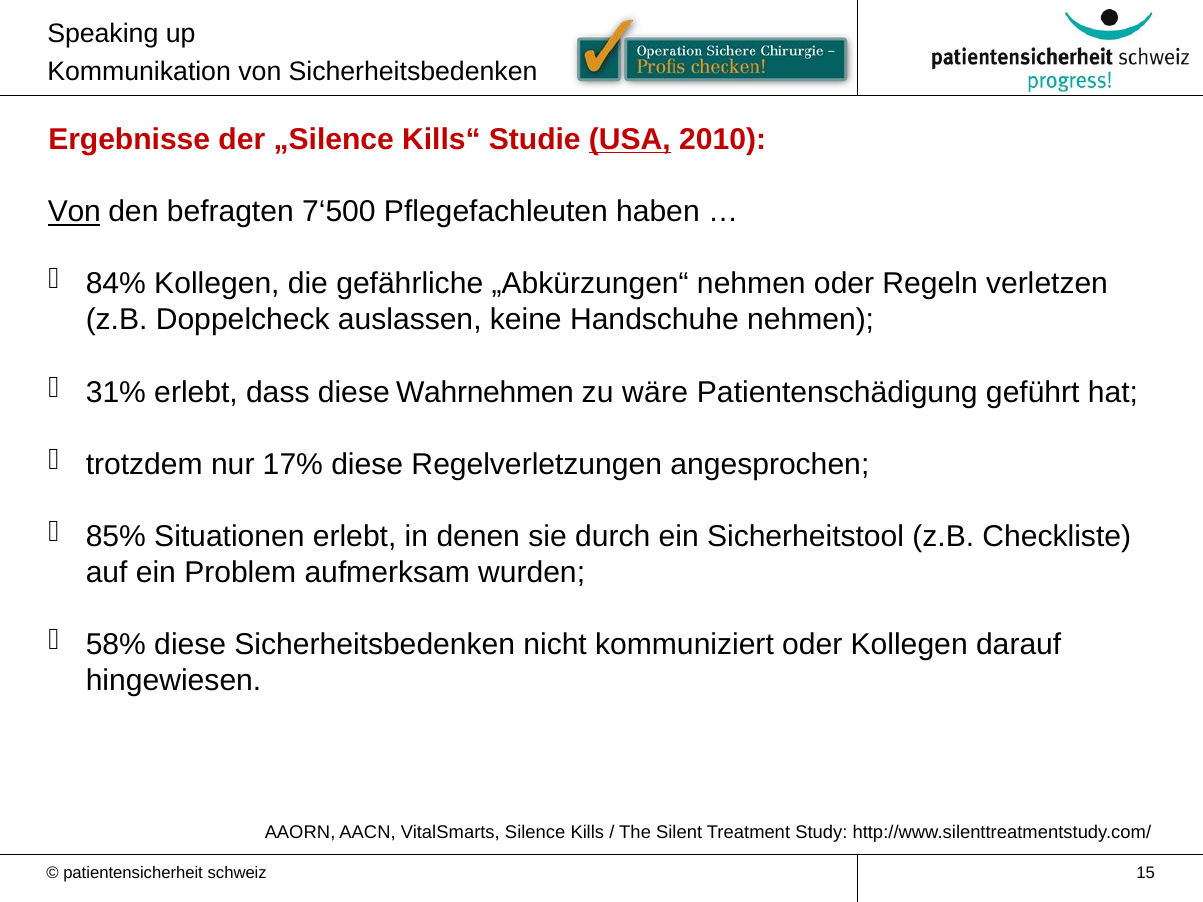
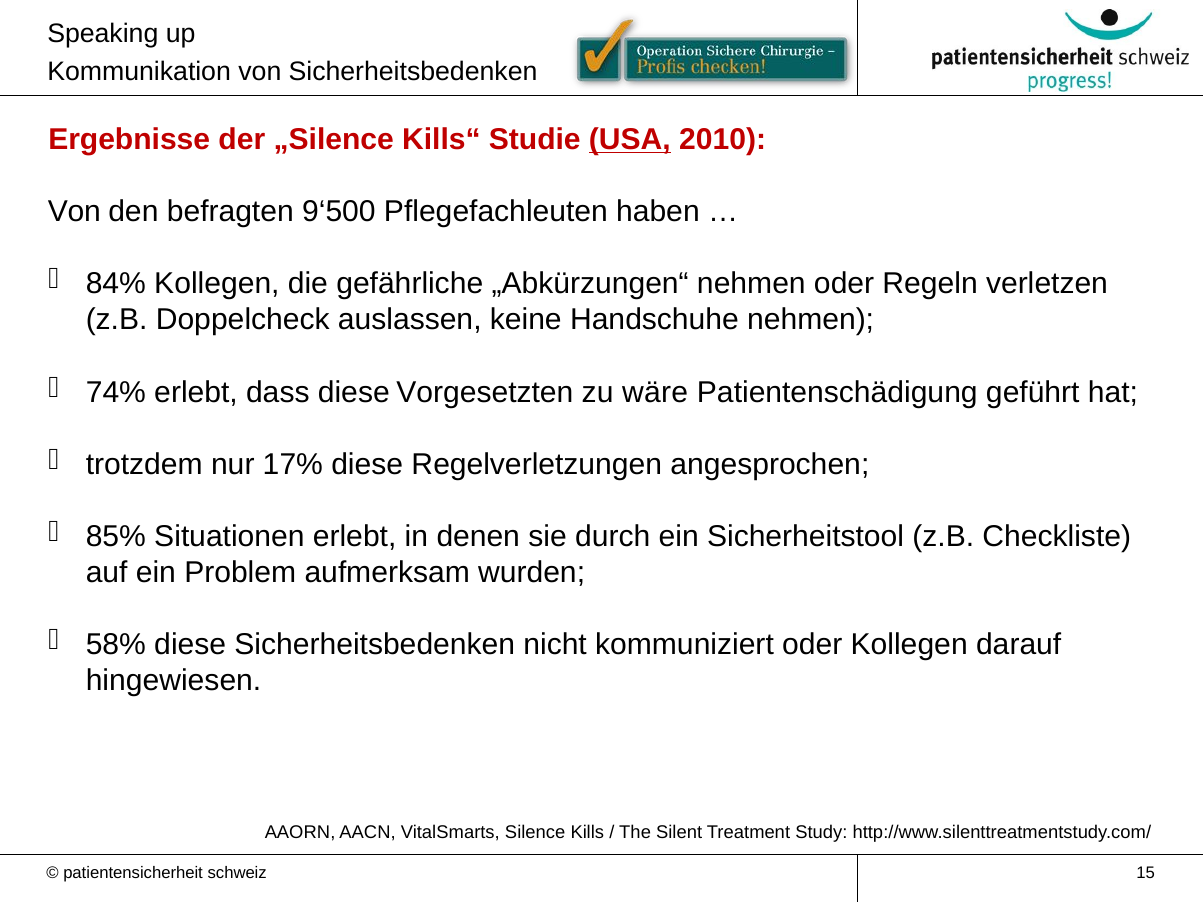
Von underline: present -> none (74, 212)
7‘500: 7‘500 -> 9‘500 (339, 212)
31%: 31% -> 74% (116, 392)
Wahrnehmen: Wahrnehmen -> Vorgesetzten (485, 392)
